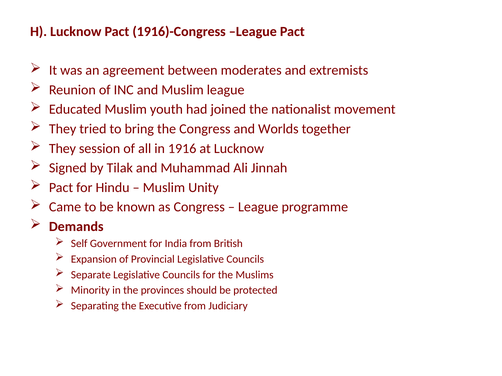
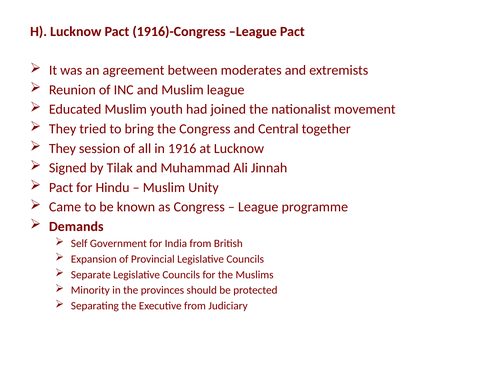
Worlds: Worlds -> Central (278, 129)
